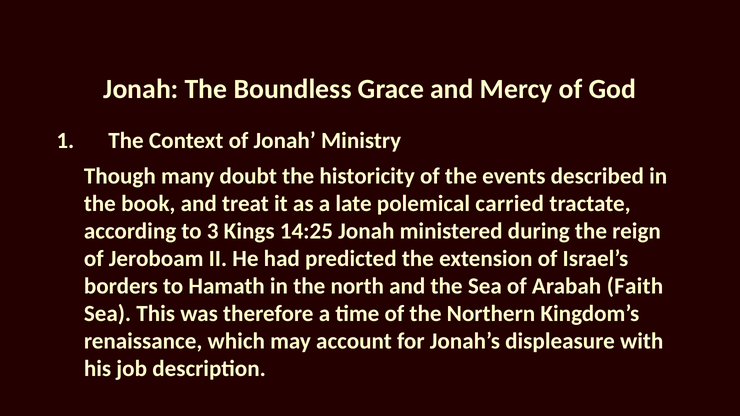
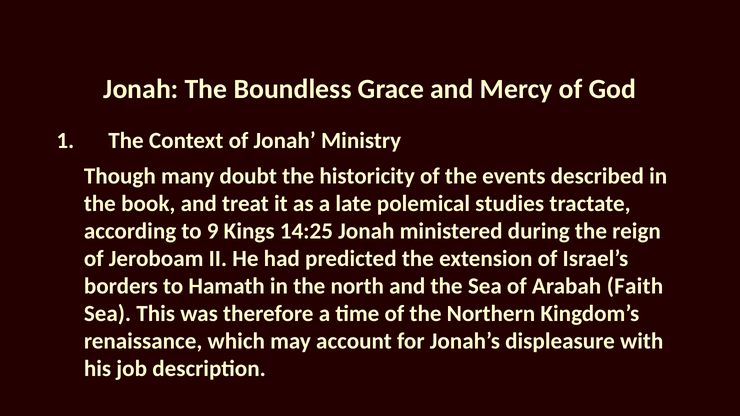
carried: carried -> studies (510, 204)
3: 3 -> 9 (213, 231)
